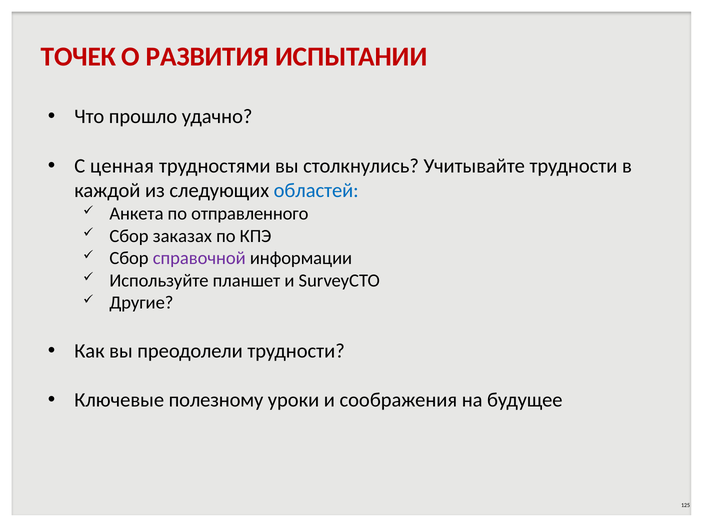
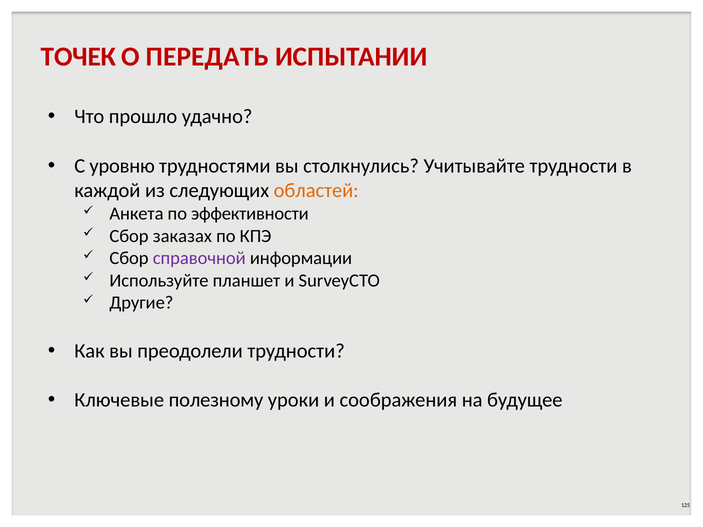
РАЗВИТИЯ: РАЗВИТИЯ -> ПЕРЕДАТЬ (207, 57)
ценная: ценная -> уровню (122, 166)
областей colour: blue -> orange (316, 191)
отправленного: отправленного -> эффективности (250, 214)
